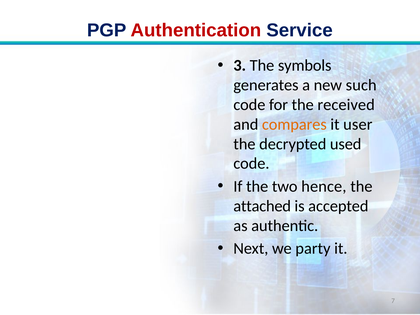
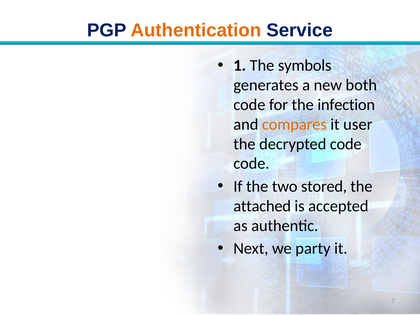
Authentication colour: red -> orange (196, 30)
3: 3 -> 1 (240, 66)
such: such -> both (361, 85)
received: received -> infection (346, 105)
decrypted used: used -> code (346, 144)
hence: hence -> stored (324, 186)
